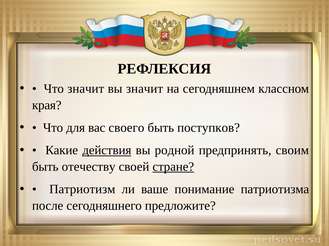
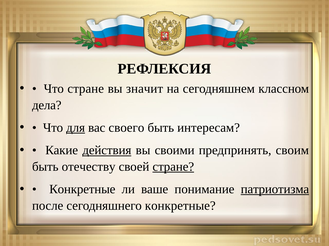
Что значит: значит -> стране (86, 89)
края: края -> дела (47, 105)
для underline: none -> present (76, 128)
поступков: поступков -> интересам (209, 128)
родной: родной -> своими (175, 151)
Патриотизм: Патриотизм -> Конкретные (82, 190)
патриотизма underline: none -> present (275, 190)
сегодняшнего предложите: предложите -> конкретные (180, 206)
